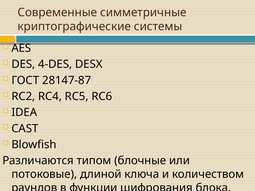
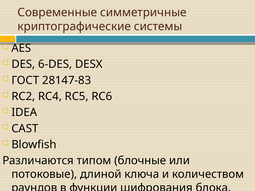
4-DES: 4-DES -> 6-DES (55, 64)
28147-87: 28147-87 -> 28147-83 (67, 80)
